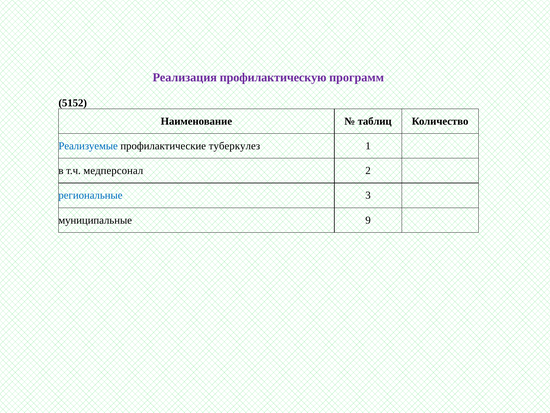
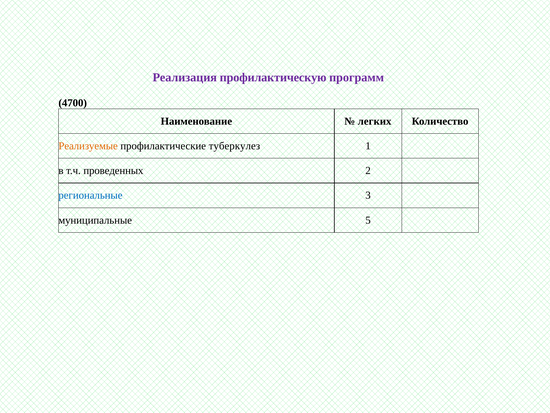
5152: 5152 -> 4700 (73, 103)
таблиц: таблиц -> легких (375, 121)
Реализуемые colour: blue -> orange (88, 146)
медперсонал: медперсонал -> проведенных (113, 171)
9: 9 -> 5 (368, 220)
